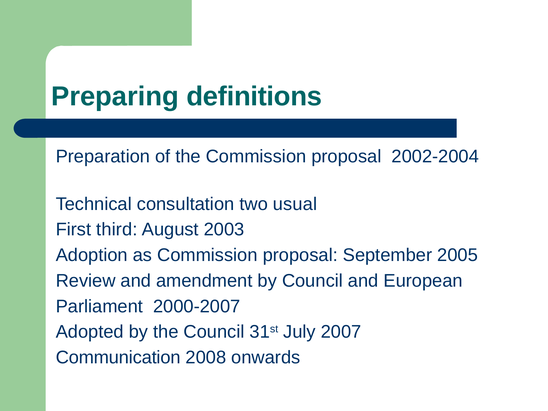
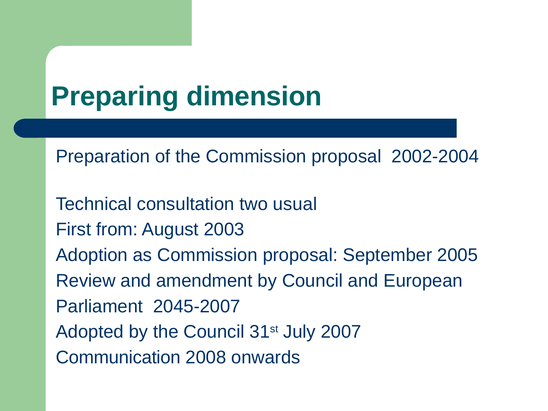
definitions: definitions -> dimension (254, 96)
third: third -> from (117, 230)
2000-2007: 2000-2007 -> 2045-2007 (197, 306)
